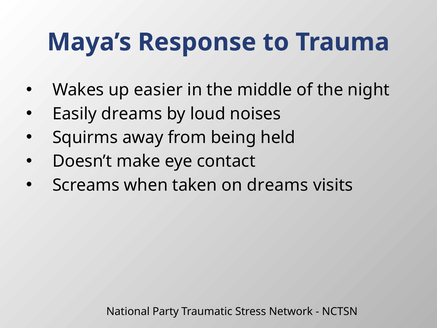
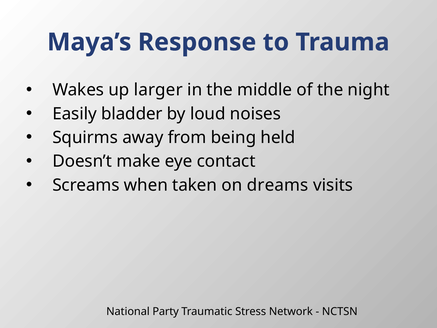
easier: easier -> larger (158, 90)
Easily dreams: dreams -> bladder (132, 114)
